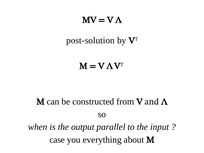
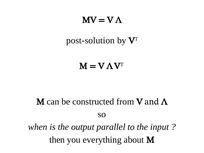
case: case -> then (57, 140)
